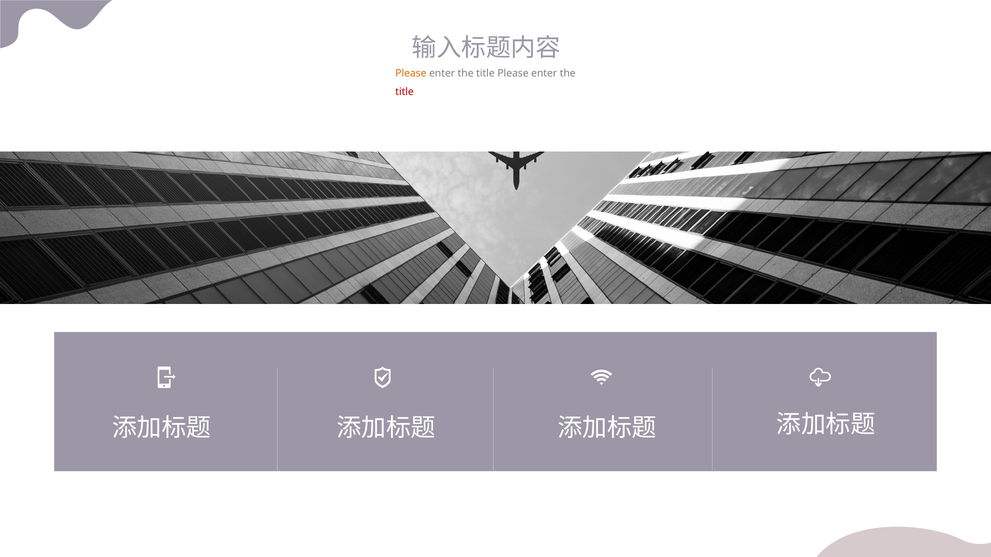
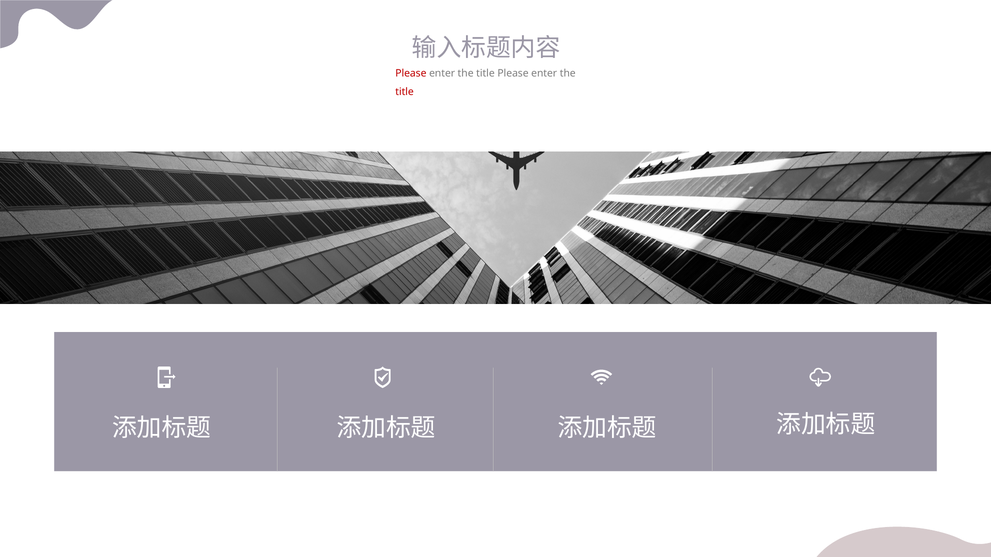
Please colour: orange -> red (411, 73)
